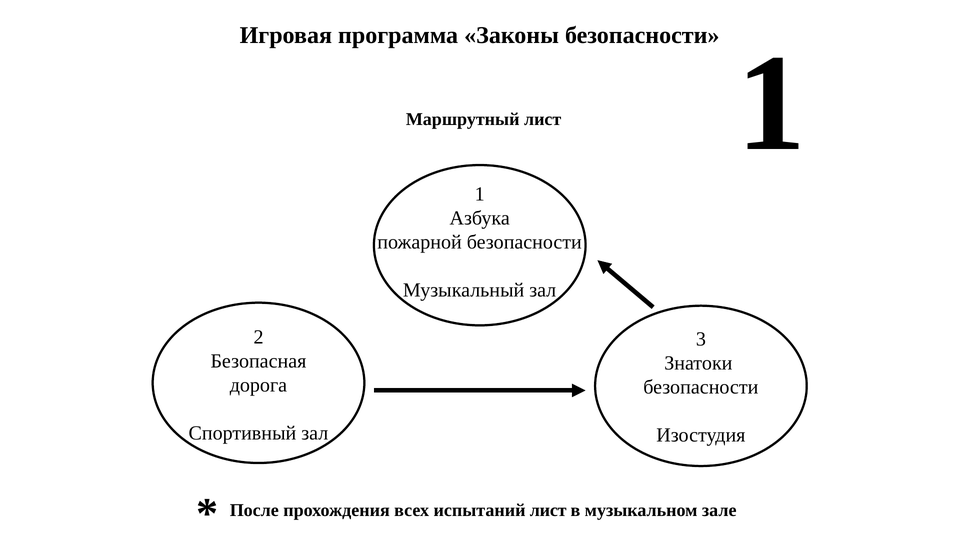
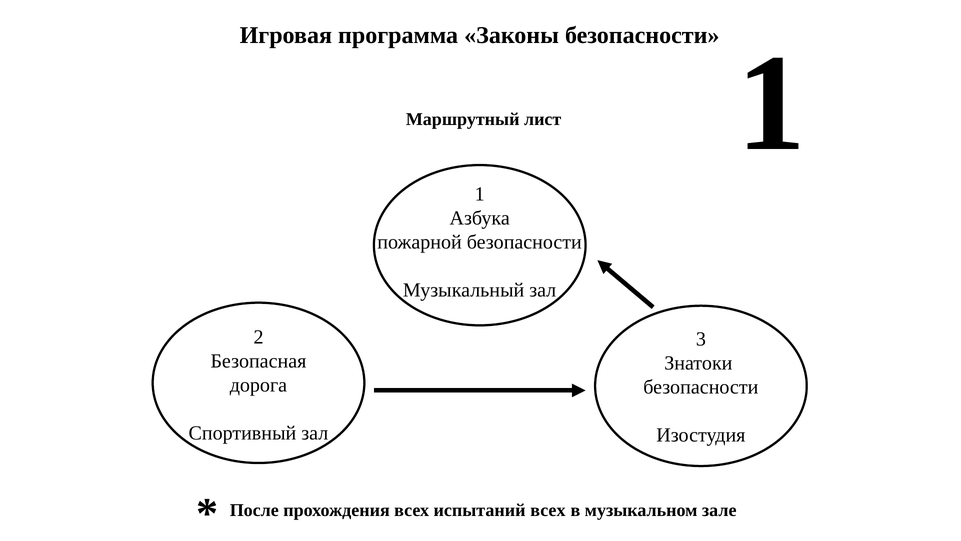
испытаний лист: лист -> всех (548, 510)
